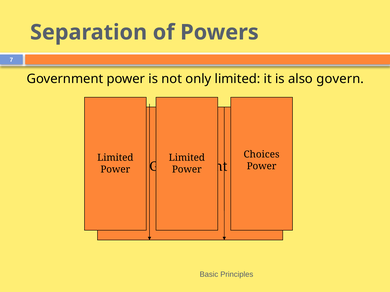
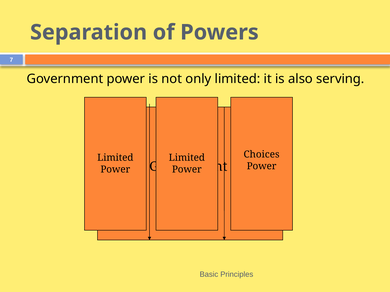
govern: govern -> serving (340, 79)
